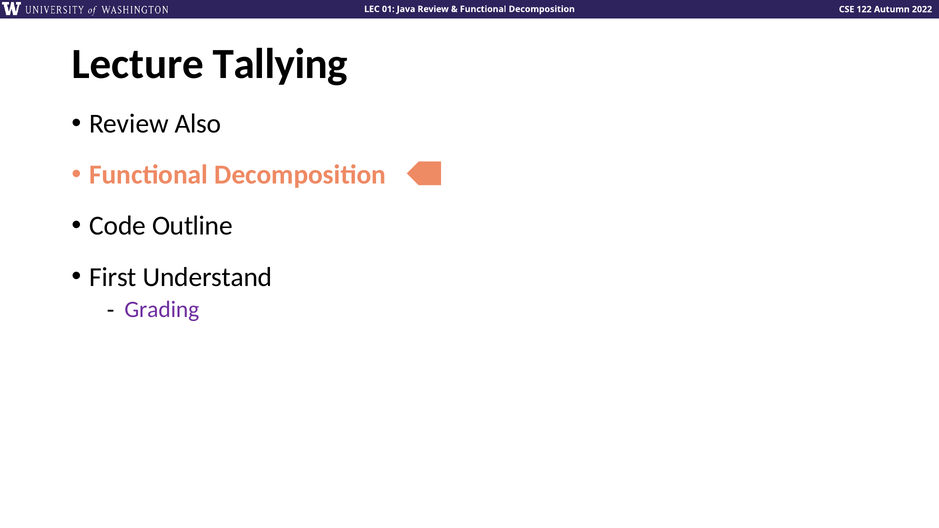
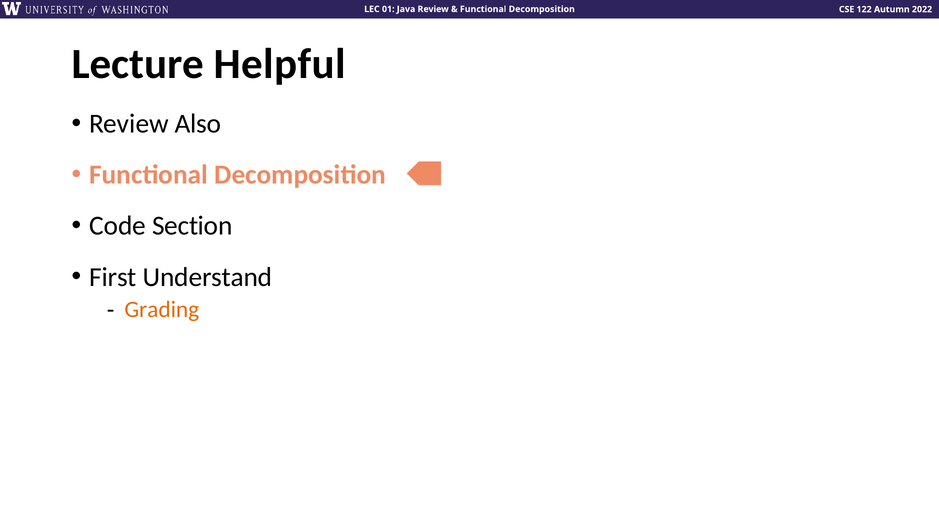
Tallying: Tallying -> Helpful (280, 64)
Outline: Outline -> Section (192, 226)
Grading colour: purple -> orange (162, 309)
